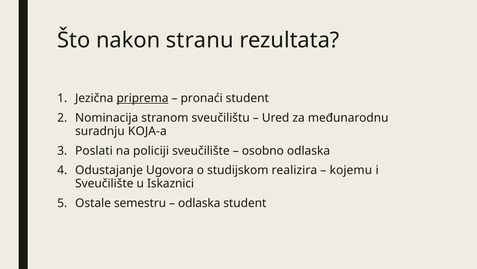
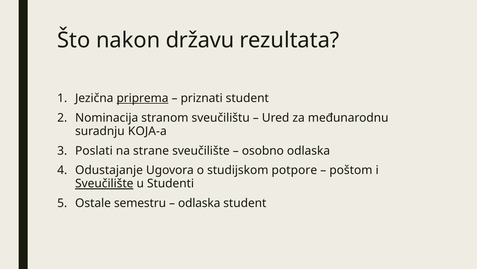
stranu: stranu -> državu (200, 40)
pronaći: pronaći -> priznati (202, 98)
policiji: policiji -> strane (151, 150)
realizira: realizira -> potpore (294, 170)
kojemu: kojemu -> poštom (351, 170)
Sveučilište underline: none -> present (104, 183)
Iskaznici: Iskaznici -> Studenti (171, 183)
